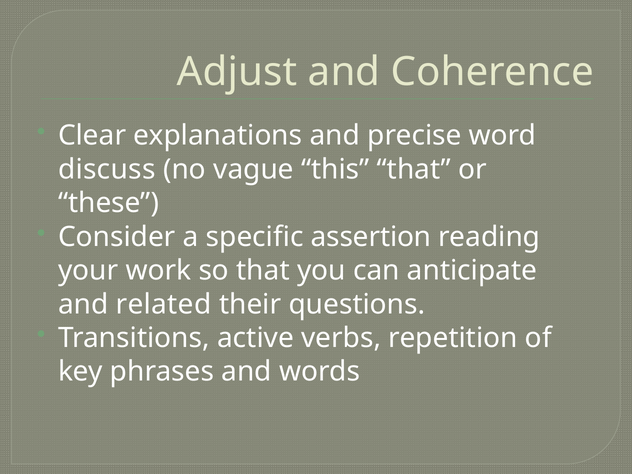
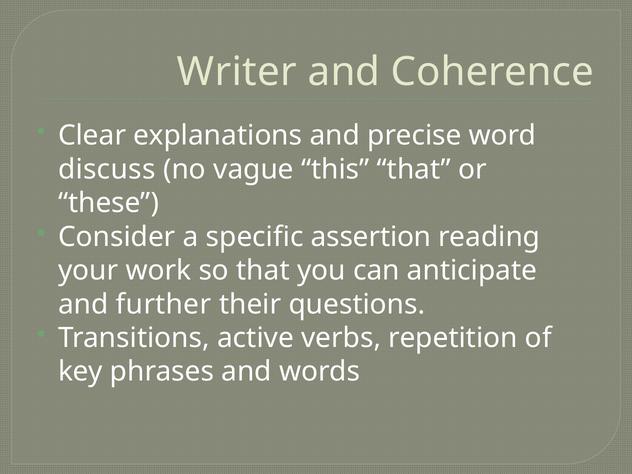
Adjust: Adjust -> Writer (237, 72)
related: related -> further (164, 304)
